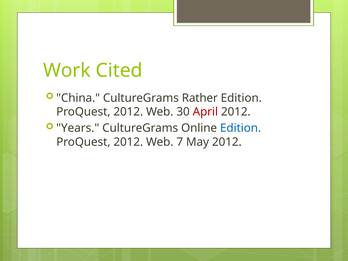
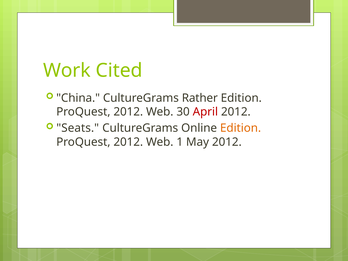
Years: Years -> Seats (78, 128)
Edition colour: blue -> orange (241, 128)
7: 7 -> 1 (180, 142)
